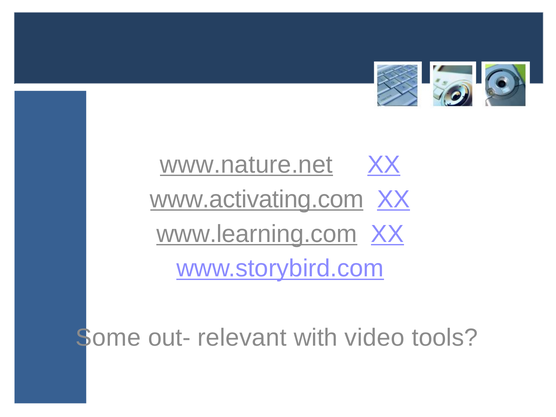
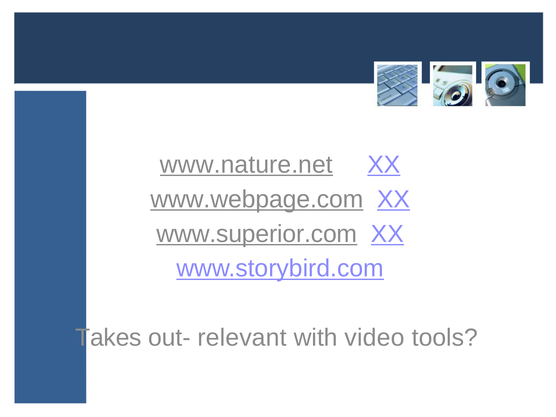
www.activating.com: www.activating.com -> www.webpage.com (257, 199)
www.learning.com: www.learning.com -> www.superior.com (257, 234)
Some: Some -> Takes (108, 338)
